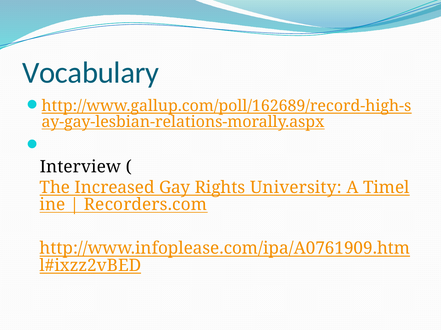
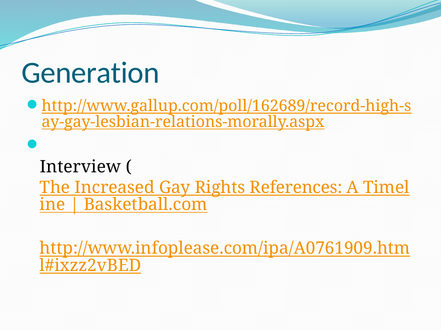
Vocabulary: Vocabulary -> Generation (91, 73)
University: University -> References (296, 188)
Recorders.com: Recorders.com -> Basketball.com (146, 205)
